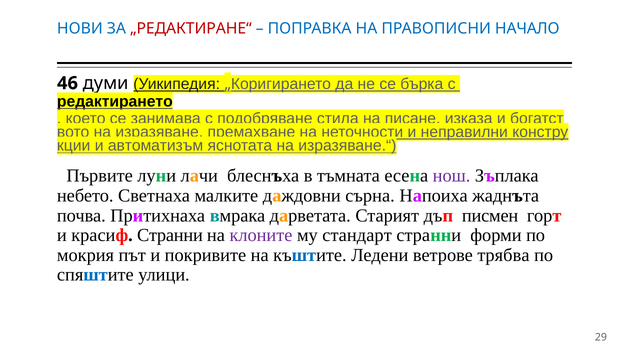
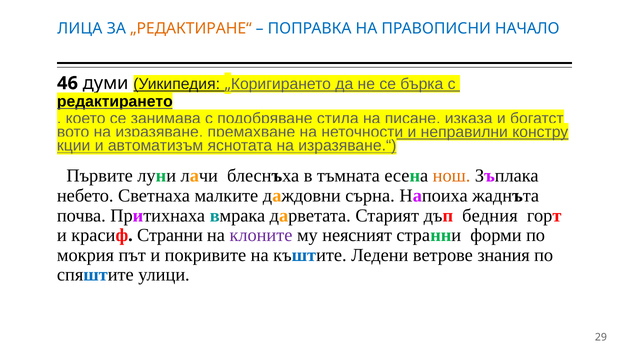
НОВИ: НОВИ -> ЛИЦА (80, 29)
„РЕДАКТИРАНЕ“ colour: red -> orange (191, 29)
нош colour: purple -> orange (452, 176)
писмен: писмен -> бедния (490, 215)
стандарт: стандарт -> неясният (357, 235)
трябва: трябва -> знания (504, 255)
